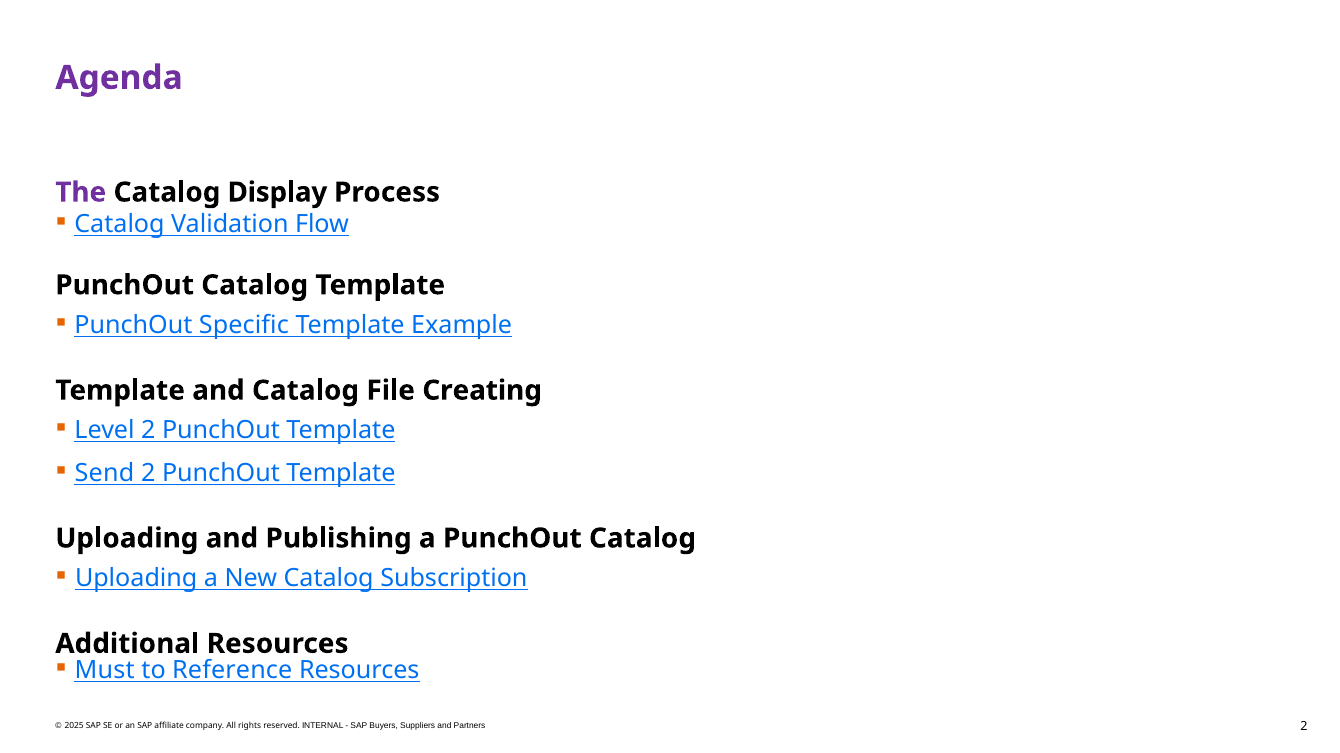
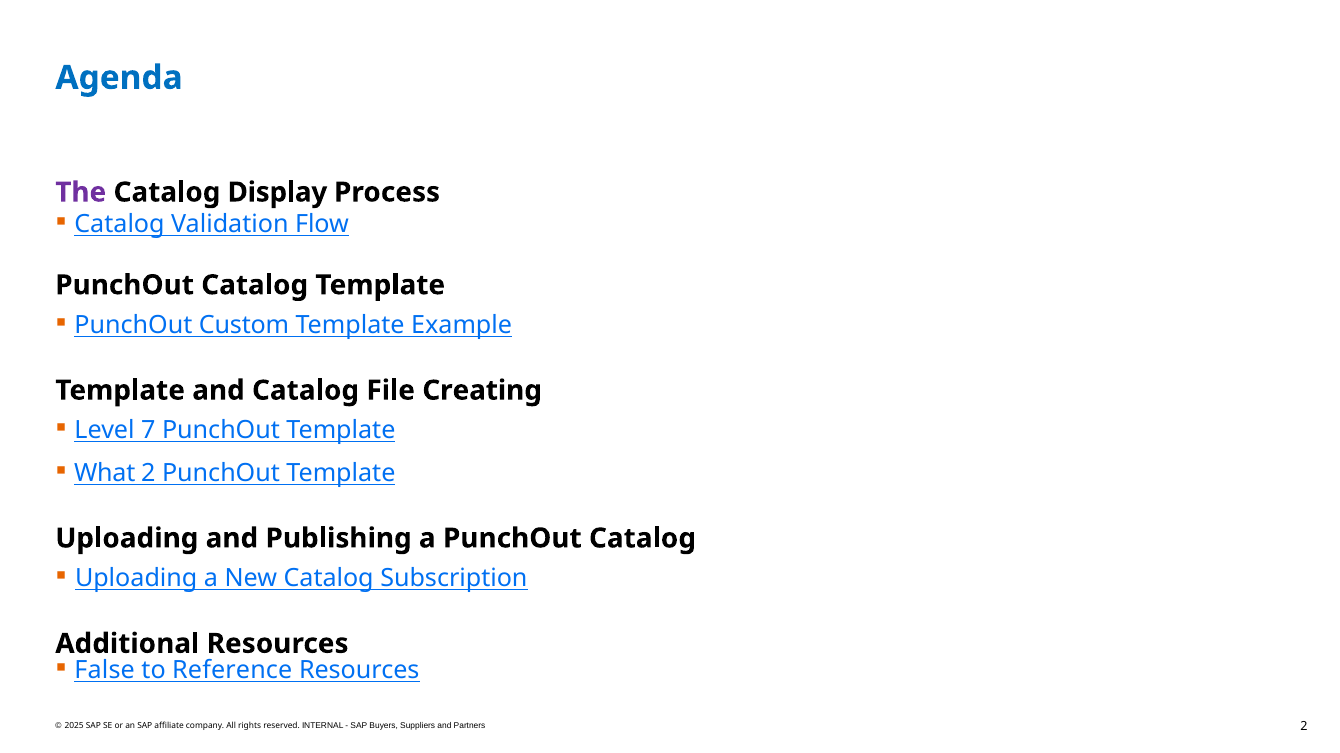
Agenda colour: purple -> blue (119, 78)
Specific: Specific -> Custom (244, 325)
Level 2: 2 -> 7 (148, 431)
Send: Send -> What (105, 473)
Must: Must -> False (105, 671)
